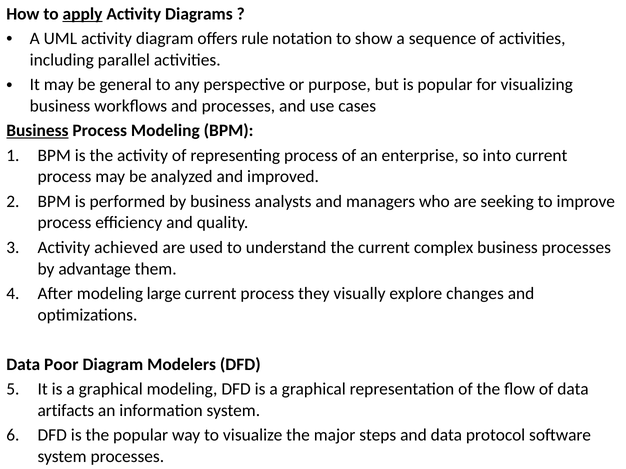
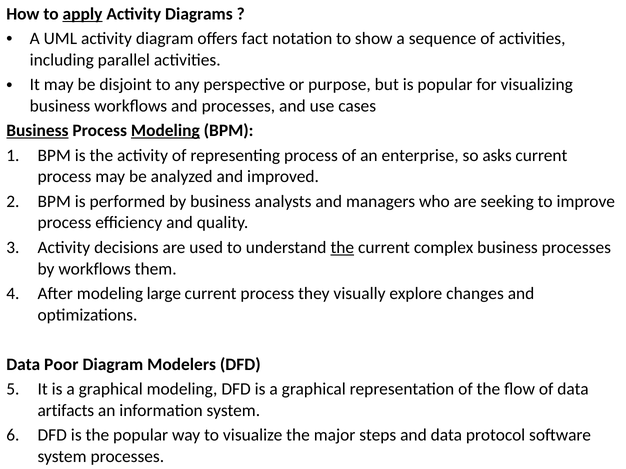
rule: rule -> fact (255, 39)
general: general -> disjoint (126, 85)
Modeling underline: none -> present (165, 131)
into: into -> asks (497, 156)
achieved: achieved -> decisions (126, 248)
the underline: none -> present (342, 248)
by advantage: advantage -> workflows (95, 269)
